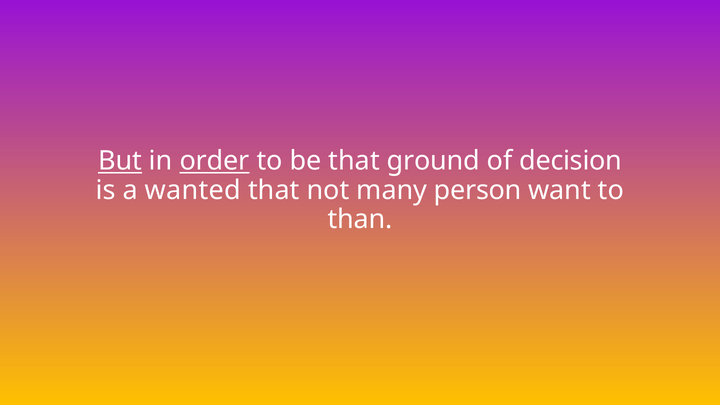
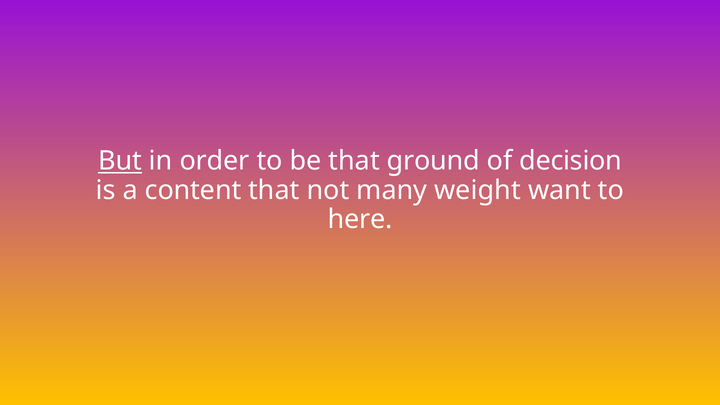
order underline: present -> none (215, 161)
wanted: wanted -> content (193, 190)
person: person -> weight (478, 190)
than: than -> here (360, 219)
